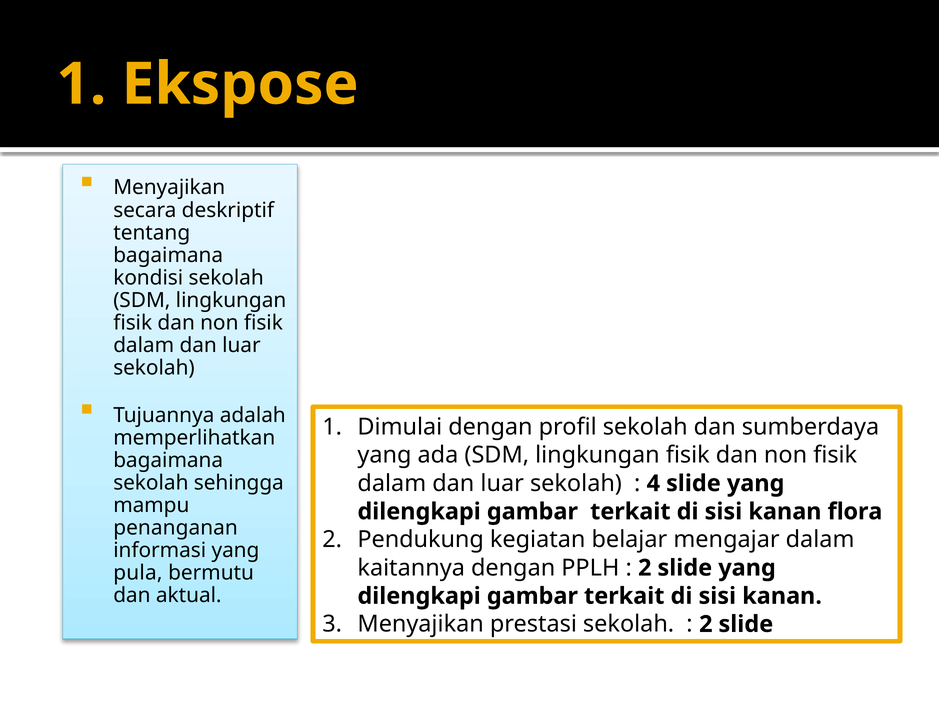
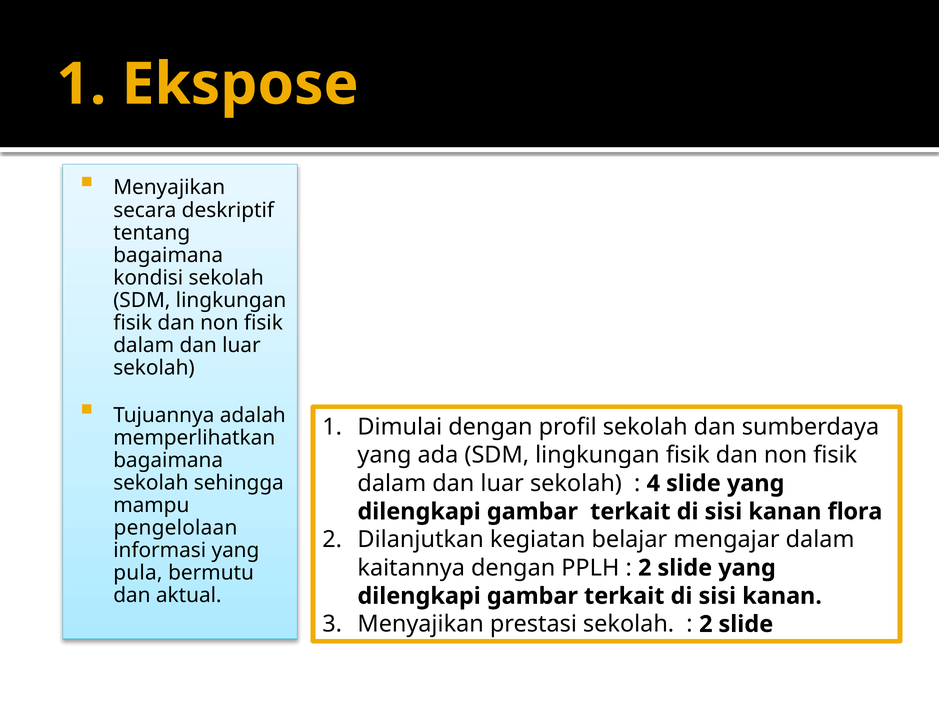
penanganan: penanganan -> pengelolaan (175, 528)
Pendukung: Pendukung -> Dilanjutkan (421, 540)
